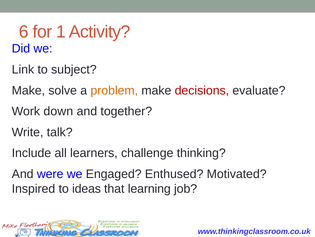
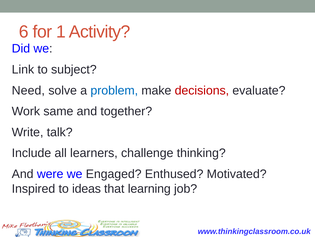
Make: Make -> Need (28, 90)
problem colour: orange -> blue (114, 90)
down: down -> same (58, 111)
